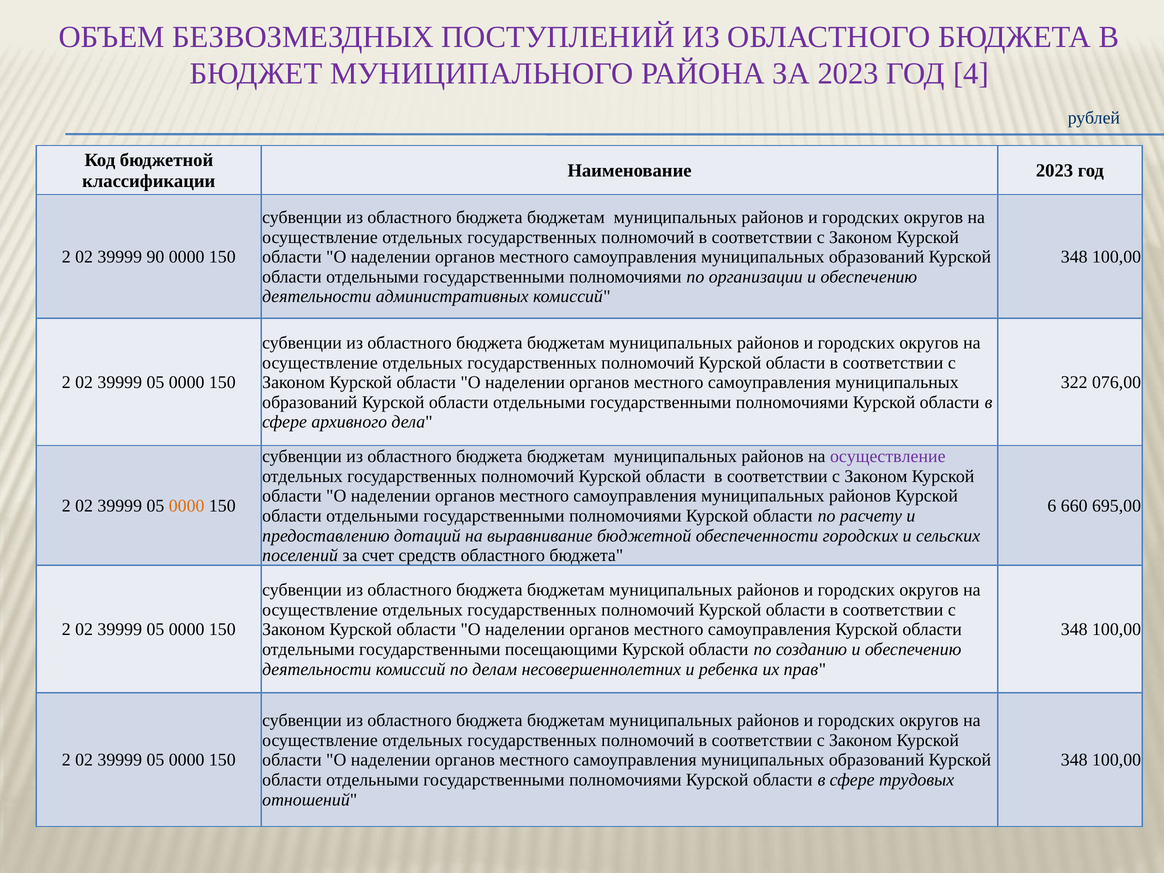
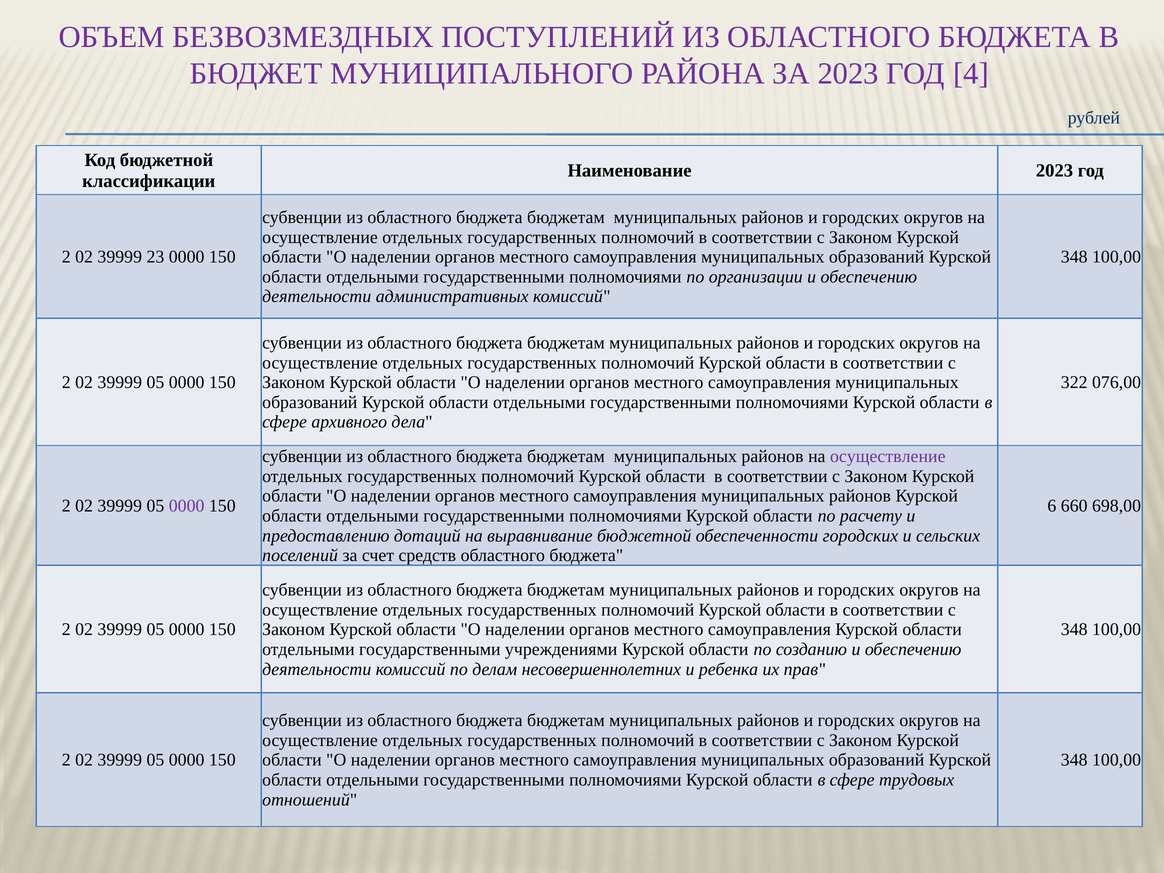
90: 90 -> 23 (155, 257)
0000 colour: orange -> purple (187, 506)
695,00: 695,00 -> 698,00 (1117, 506)
посещающими: посещающими -> учреждениями (561, 649)
